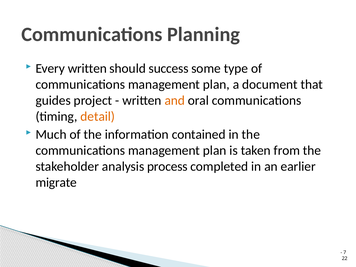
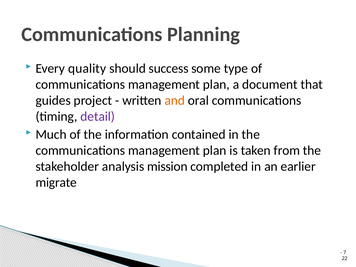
Every written: written -> quality (87, 68)
detail colour: orange -> purple (98, 116)
process: process -> mission (167, 167)
